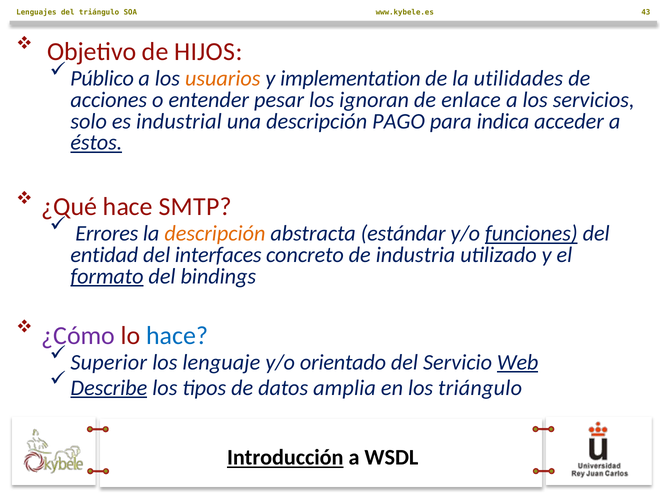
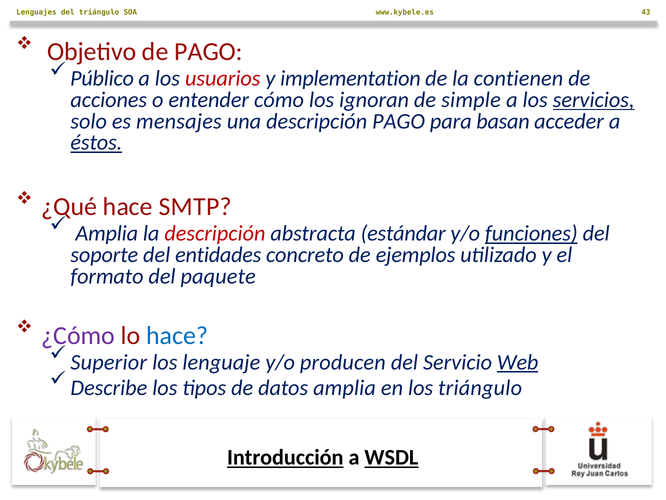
de HIJOS: HIJOS -> PAGO (209, 52)
usuarios colour: orange -> red (223, 79)
utilidades: utilidades -> contienen (518, 79)
pesar: pesar -> cómo (279, 100)
enlace: enlace -> simple (471, 100)
servicios underline: none -> present (594, 100)
industrial: industrial -> mensajes (179, 121)
indica: indica -> basan (503, 121)
Errores: Errores -> Amplia (107, 233)
descripción colour: orange -> red (215, 233)
entidad: entidad -> soporte (104, 255)
interfaces: interfaces -> entidades (218, 255)
industria: industria -> ejemplos (416, 255)
formato underline: present -> none (107, 276)
bindings: bindings -> paquete (218, 276)
orientado: orientado -> producen (343, 362)
Describe underline: present -> none (109, 387)
WSDL underline: none -> present (391, 457)
